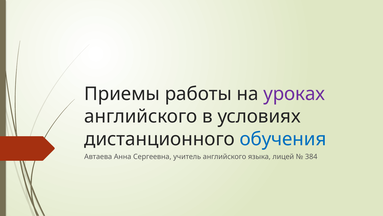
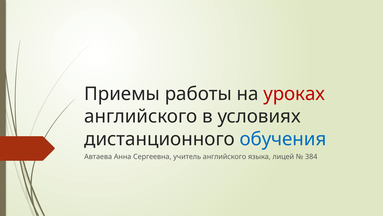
уроках colour: purple -> red (294, 94)
